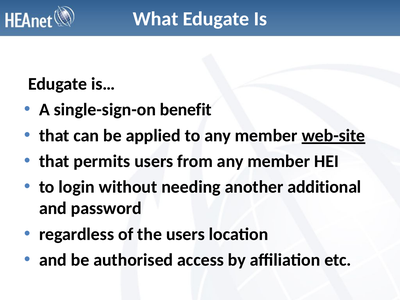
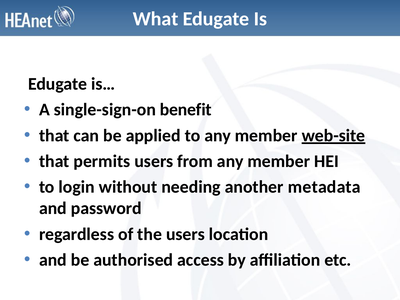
additional: additional -> metadata (324, 187)
